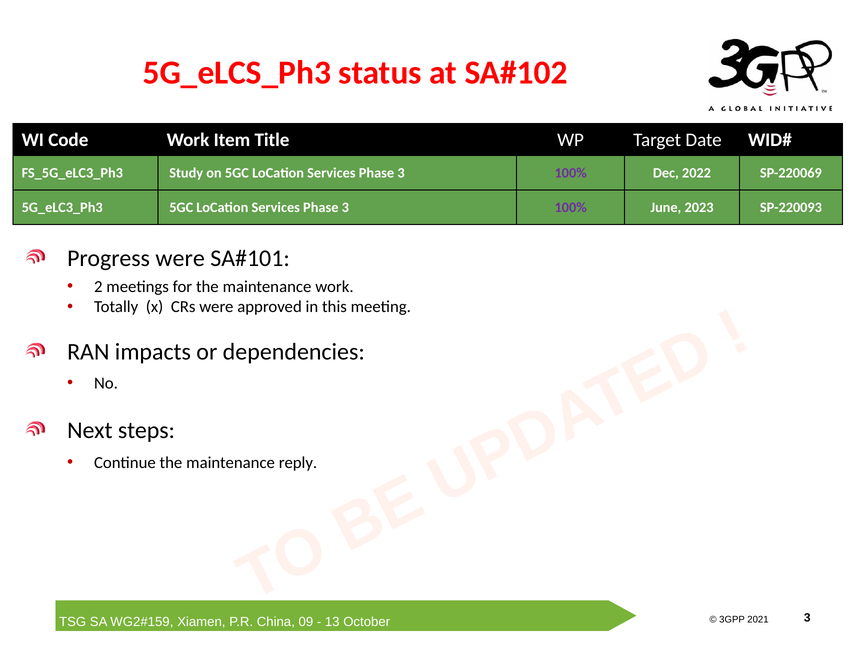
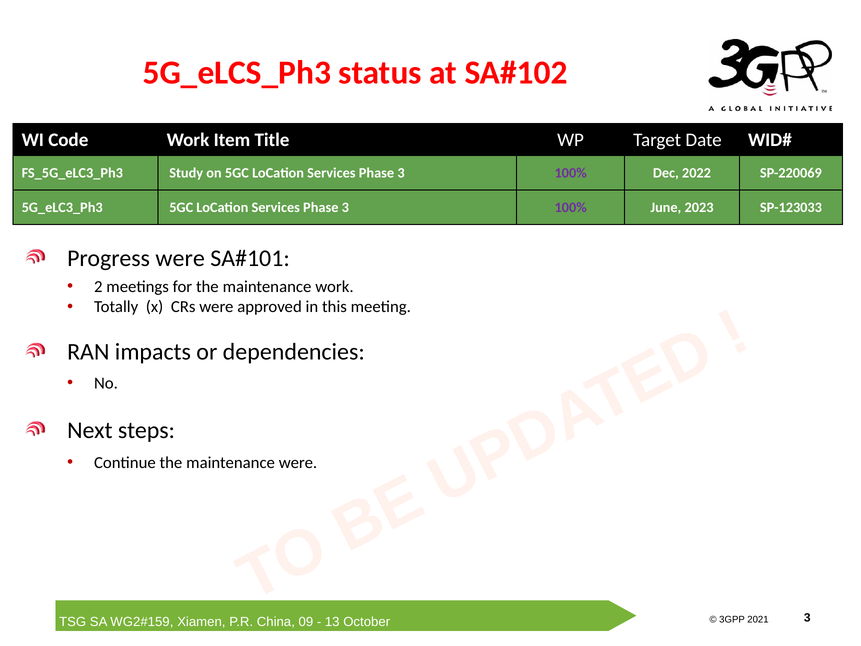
SP-220093: SP-220093 -> SP-123033 (791, 208)
maintenance reply: reply -> were (298, 462)
